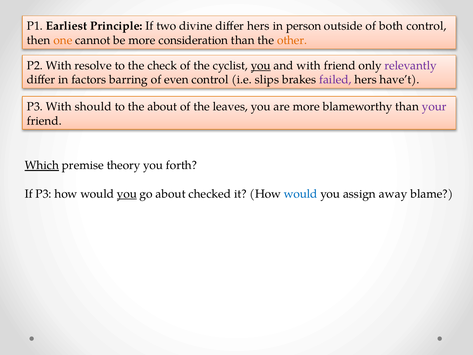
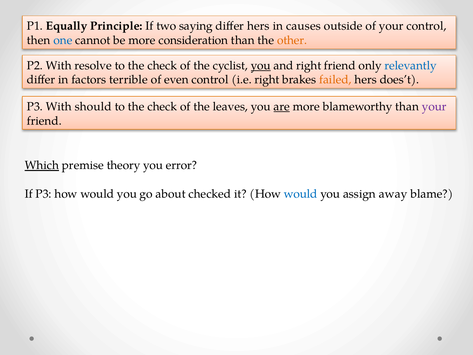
Earliest: Earliest -> Equally (67, 26)
divine: divine -> saying (196, 26)
person: person -> causes (304, 26)
of both: both -> your (391, 26)
one colour: orange -> blue (63, 40)
and with: with -> right (309, 65)
relevantly colour: purple -> blue (411, 65)
barring: barring -> terrible (129, 80)
i.e slips: slips -> right (267, 80)
failed colour: purple -> orange (335, 80)
have’t: have’t -> does’t (399, 80)
about: about -> check (162, 107)
are underline: none -> present (282, 107)
forth: forth -> error (182, 165)
you underline: present -> none (127, 194)
